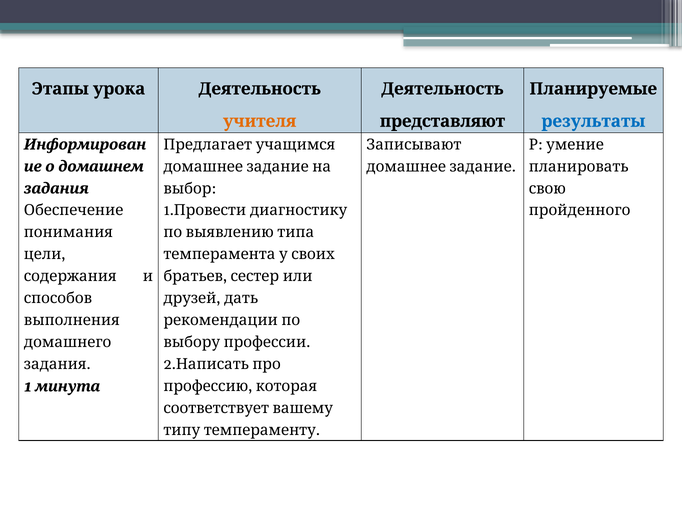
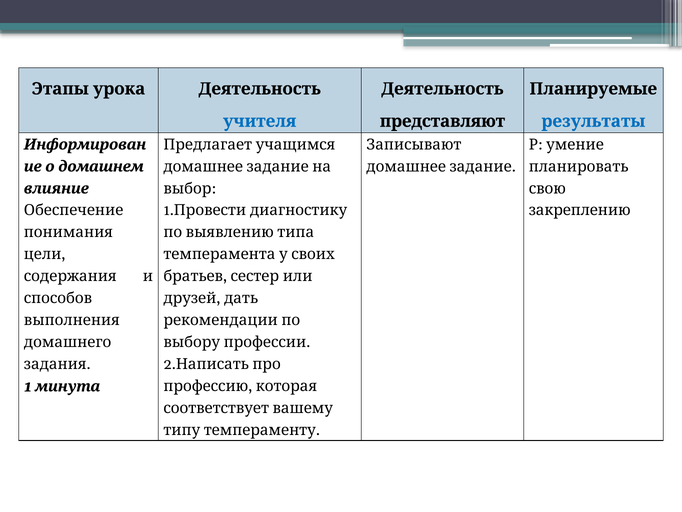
учителя colour: orange -> blue (260, 121)
задания: задания -> влияние (56, 188)
пройденного: пройденного -> закреплению (580, 210)
